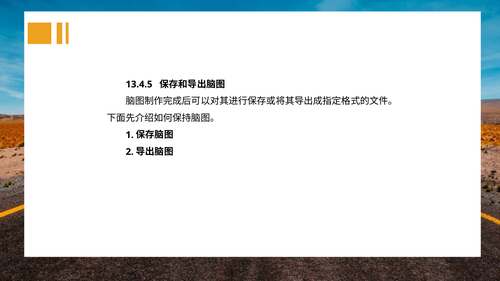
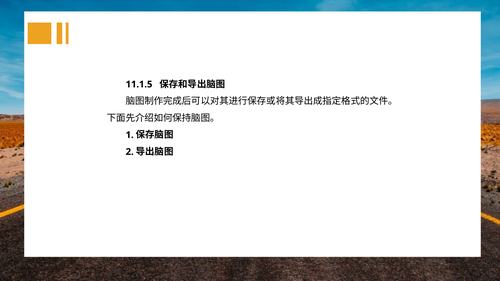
13.4.5: 13.4.5 -> 11.1.5 (139, 84)
